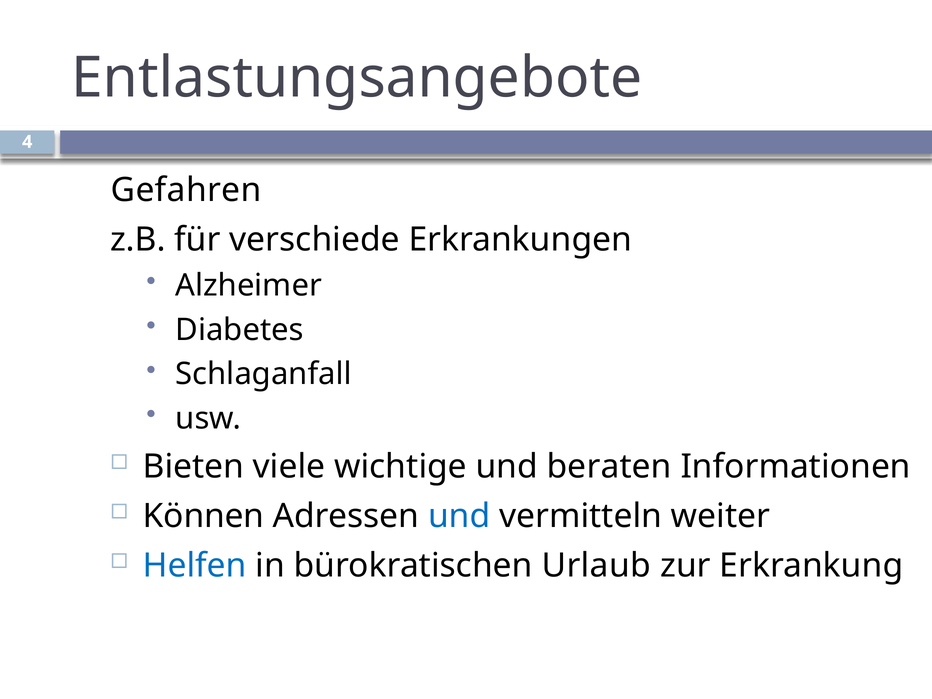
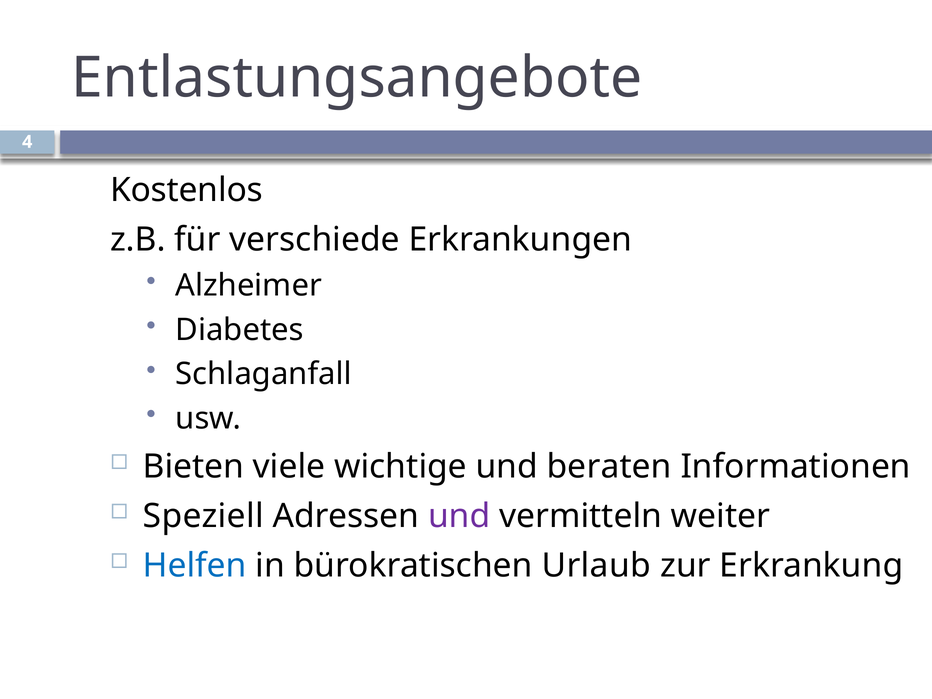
Gefahren: Gefahren -> Kostenlos (186, 190)
Können: Können -> Speziell (203, 516)
und colour: blue -> purple (459, 516)
